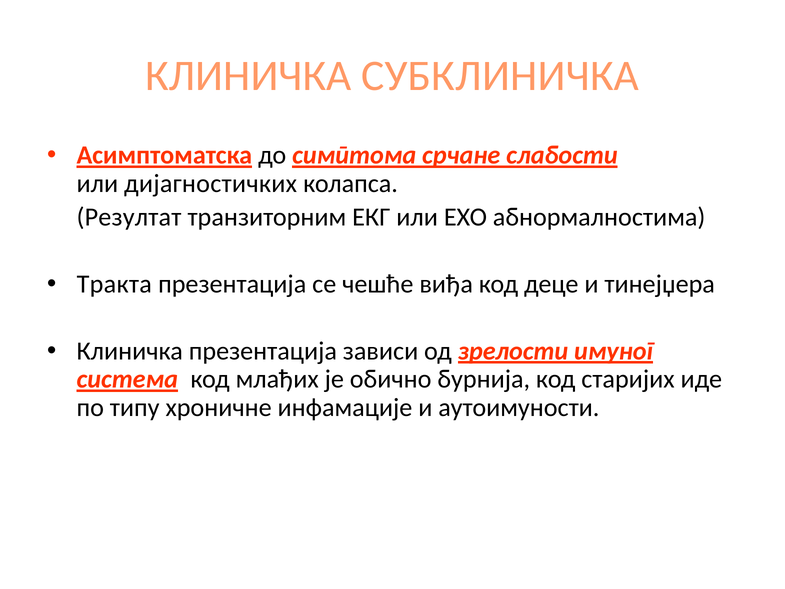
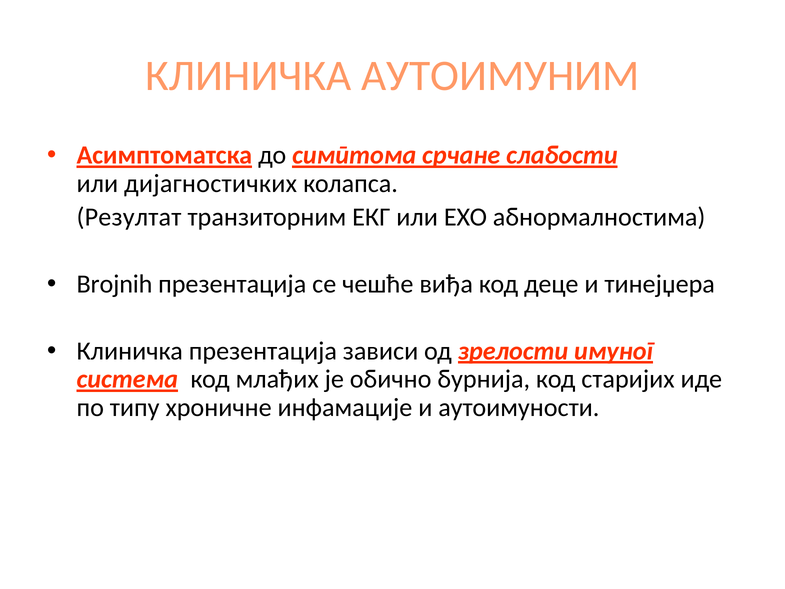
СУБКЛИНИЧКА: СУБКЛИНИЧКА -> АУТОИМУНИМ (500, 76)
Тракта: Тракта -> Brojnih (114, 284)
